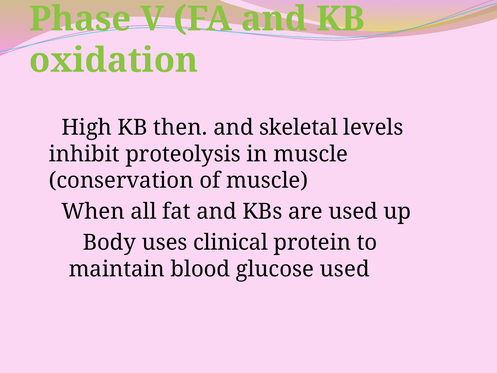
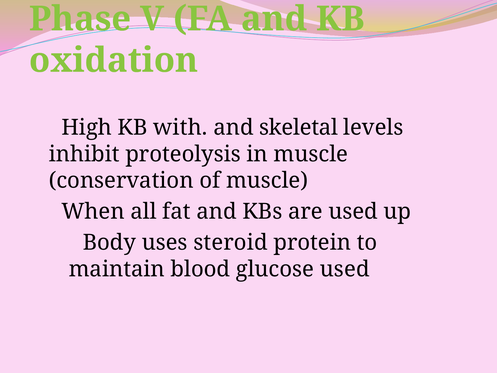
then: then -> with (180, 127)
clinical: clinical -> steroid (230, 242)
